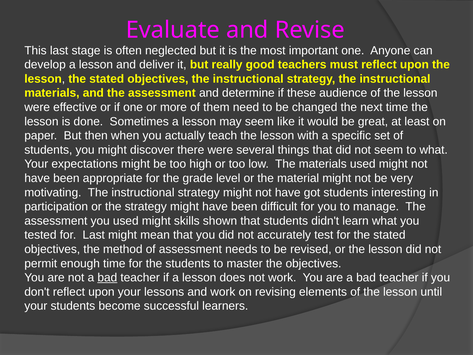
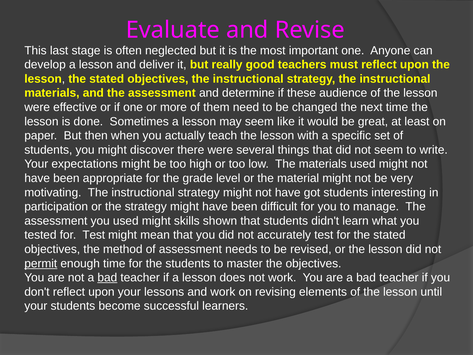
to what: what -> write (434, 150)
for Last: Last -> Test (94, 235)
permit underline: none -> present (41, 263)
